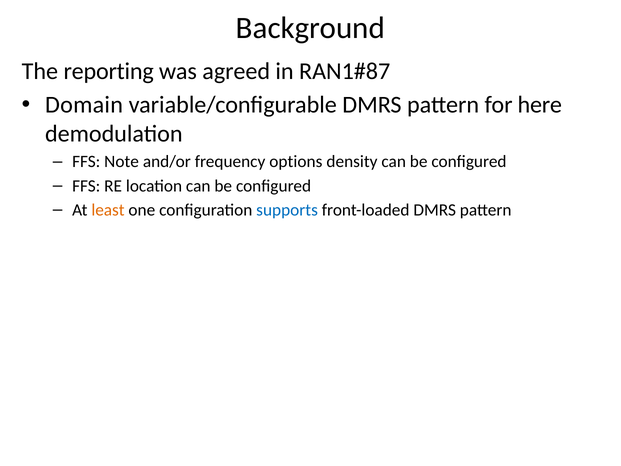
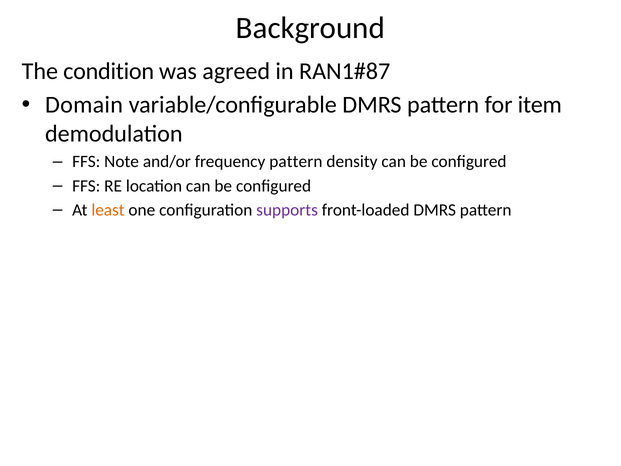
reporting: reporting -> condition (109, 71)
here: here -> item (540, 105)
frequency options: options -> pattern (296, 162)
supports colour: blue -> purple (287, 210)
